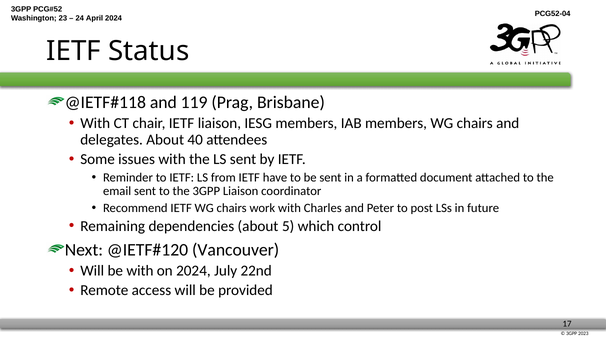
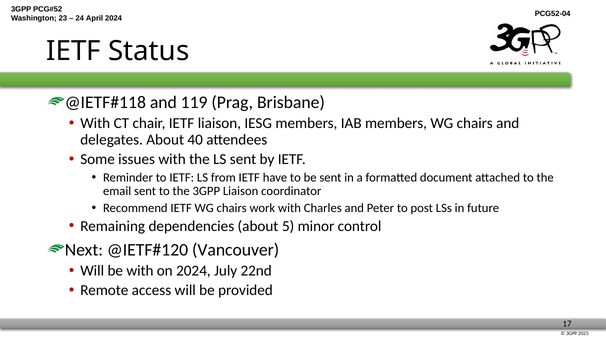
which: which -> minor (316, 226)
